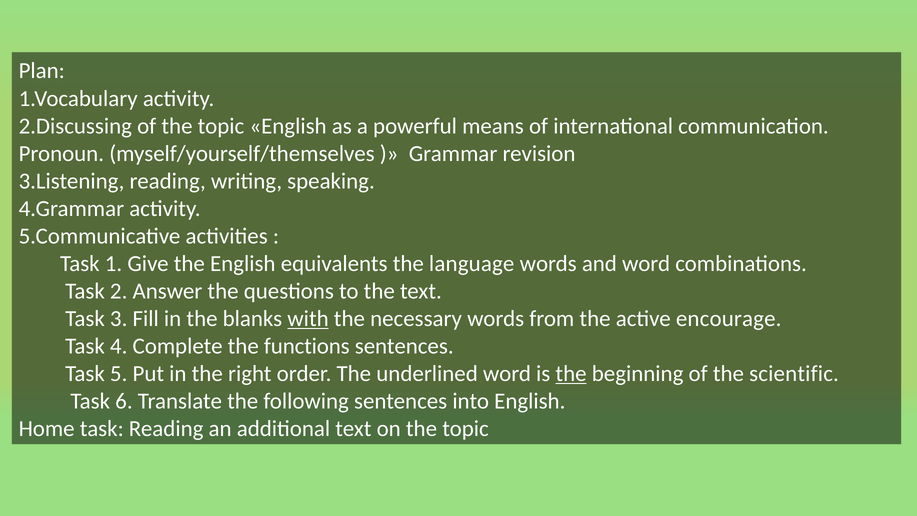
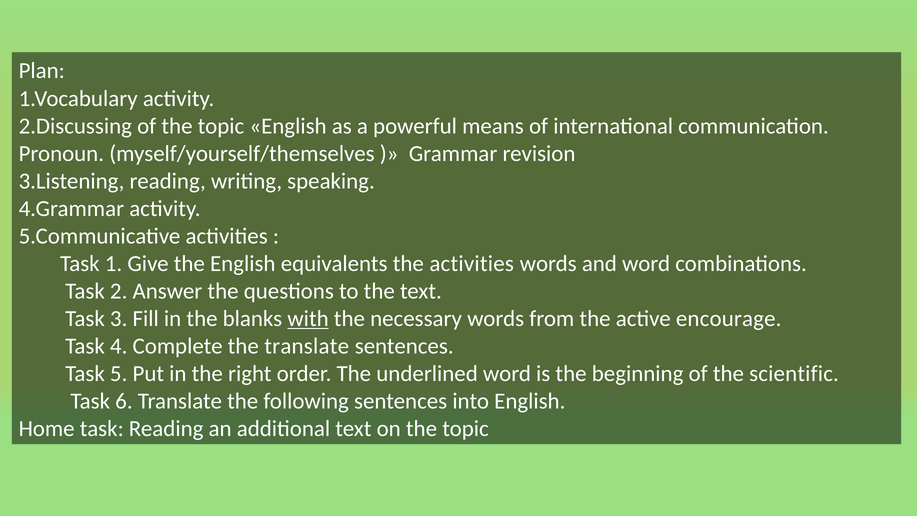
the language: language -> activities (472, 263)
the functions: functions -> translate (307, 346)
the underline: present -> none (571, 374)
